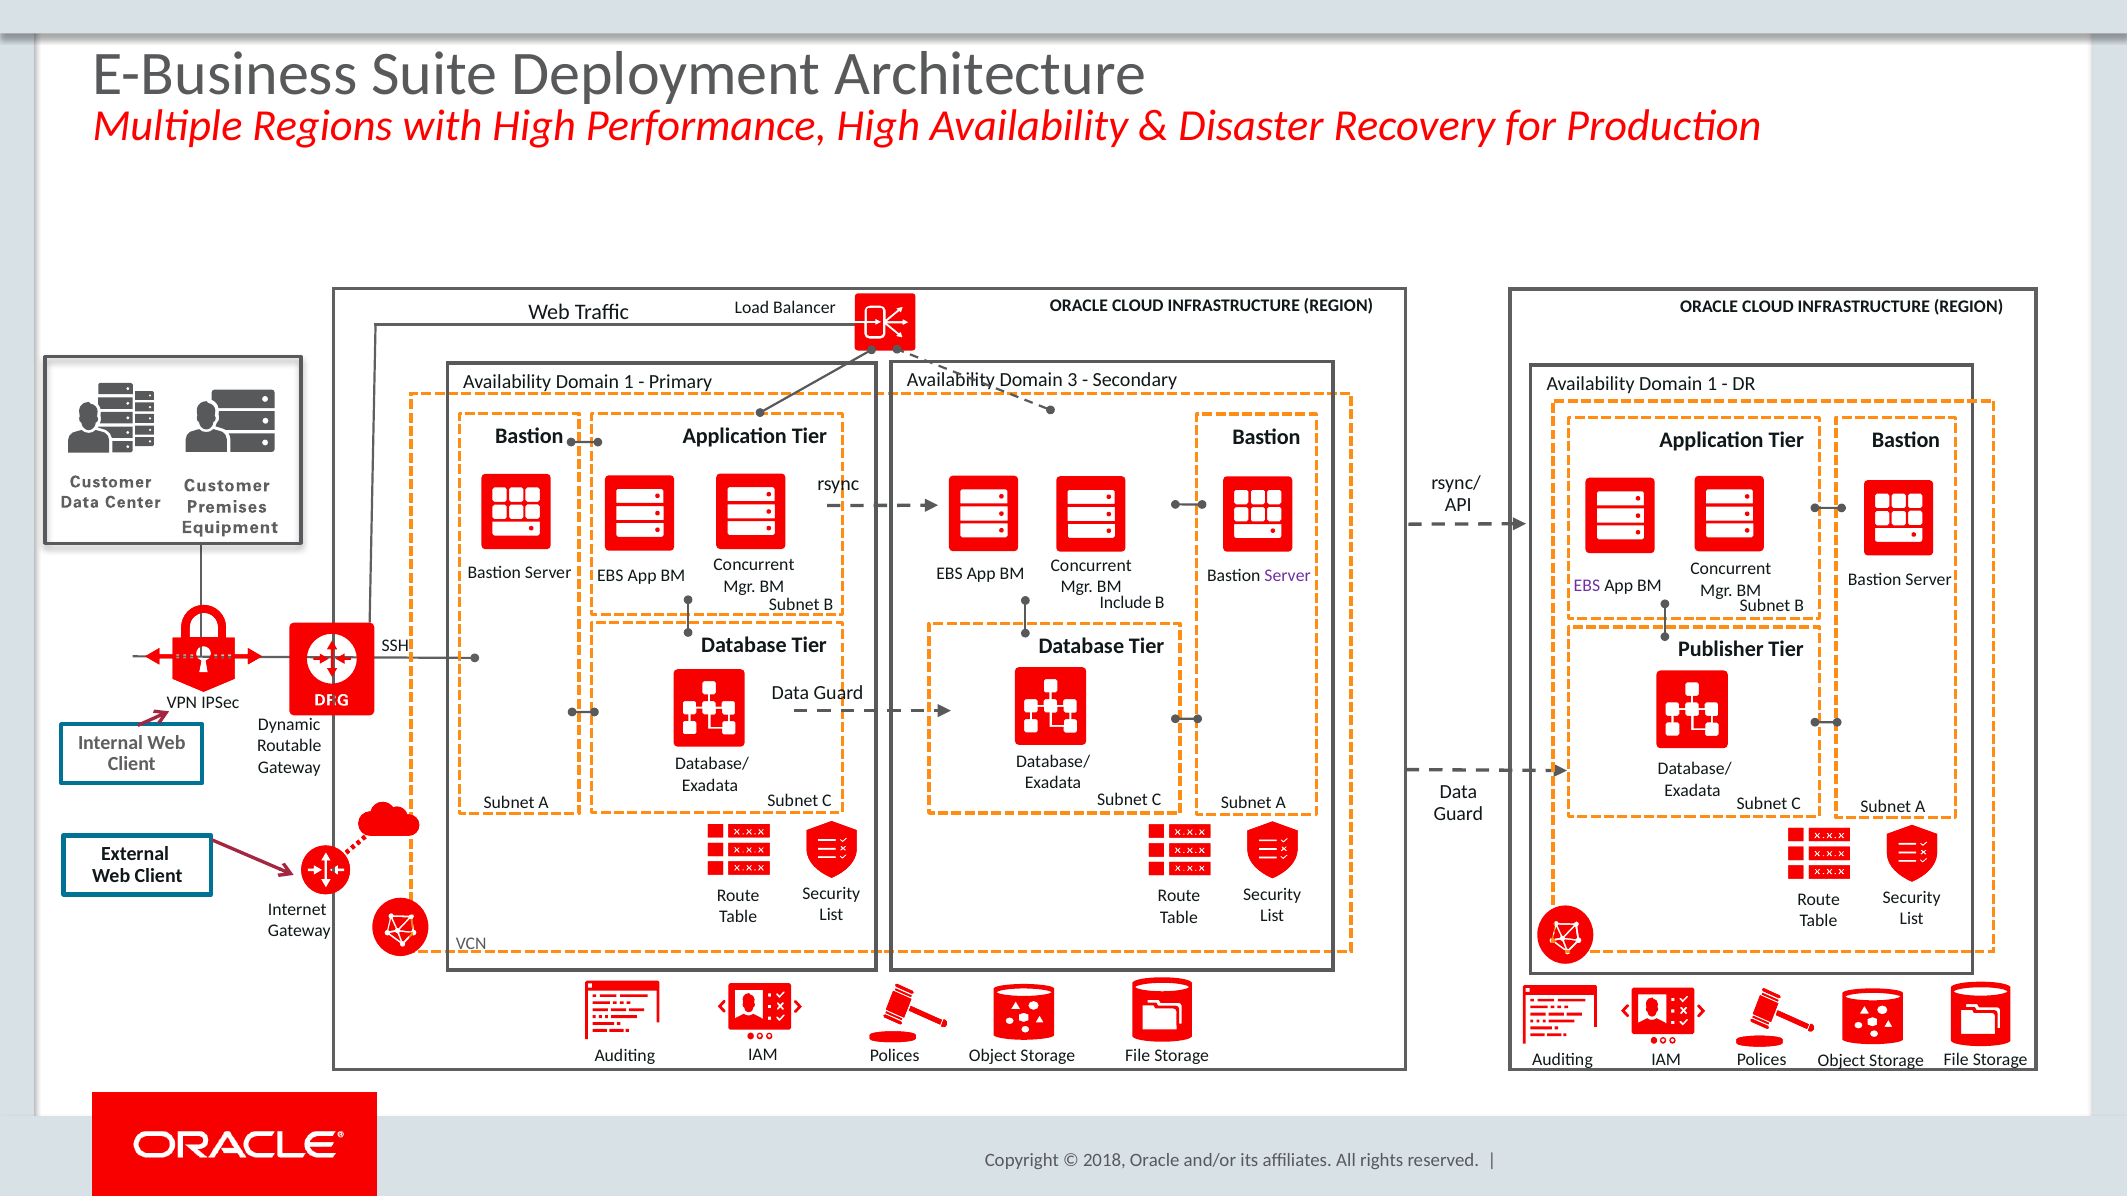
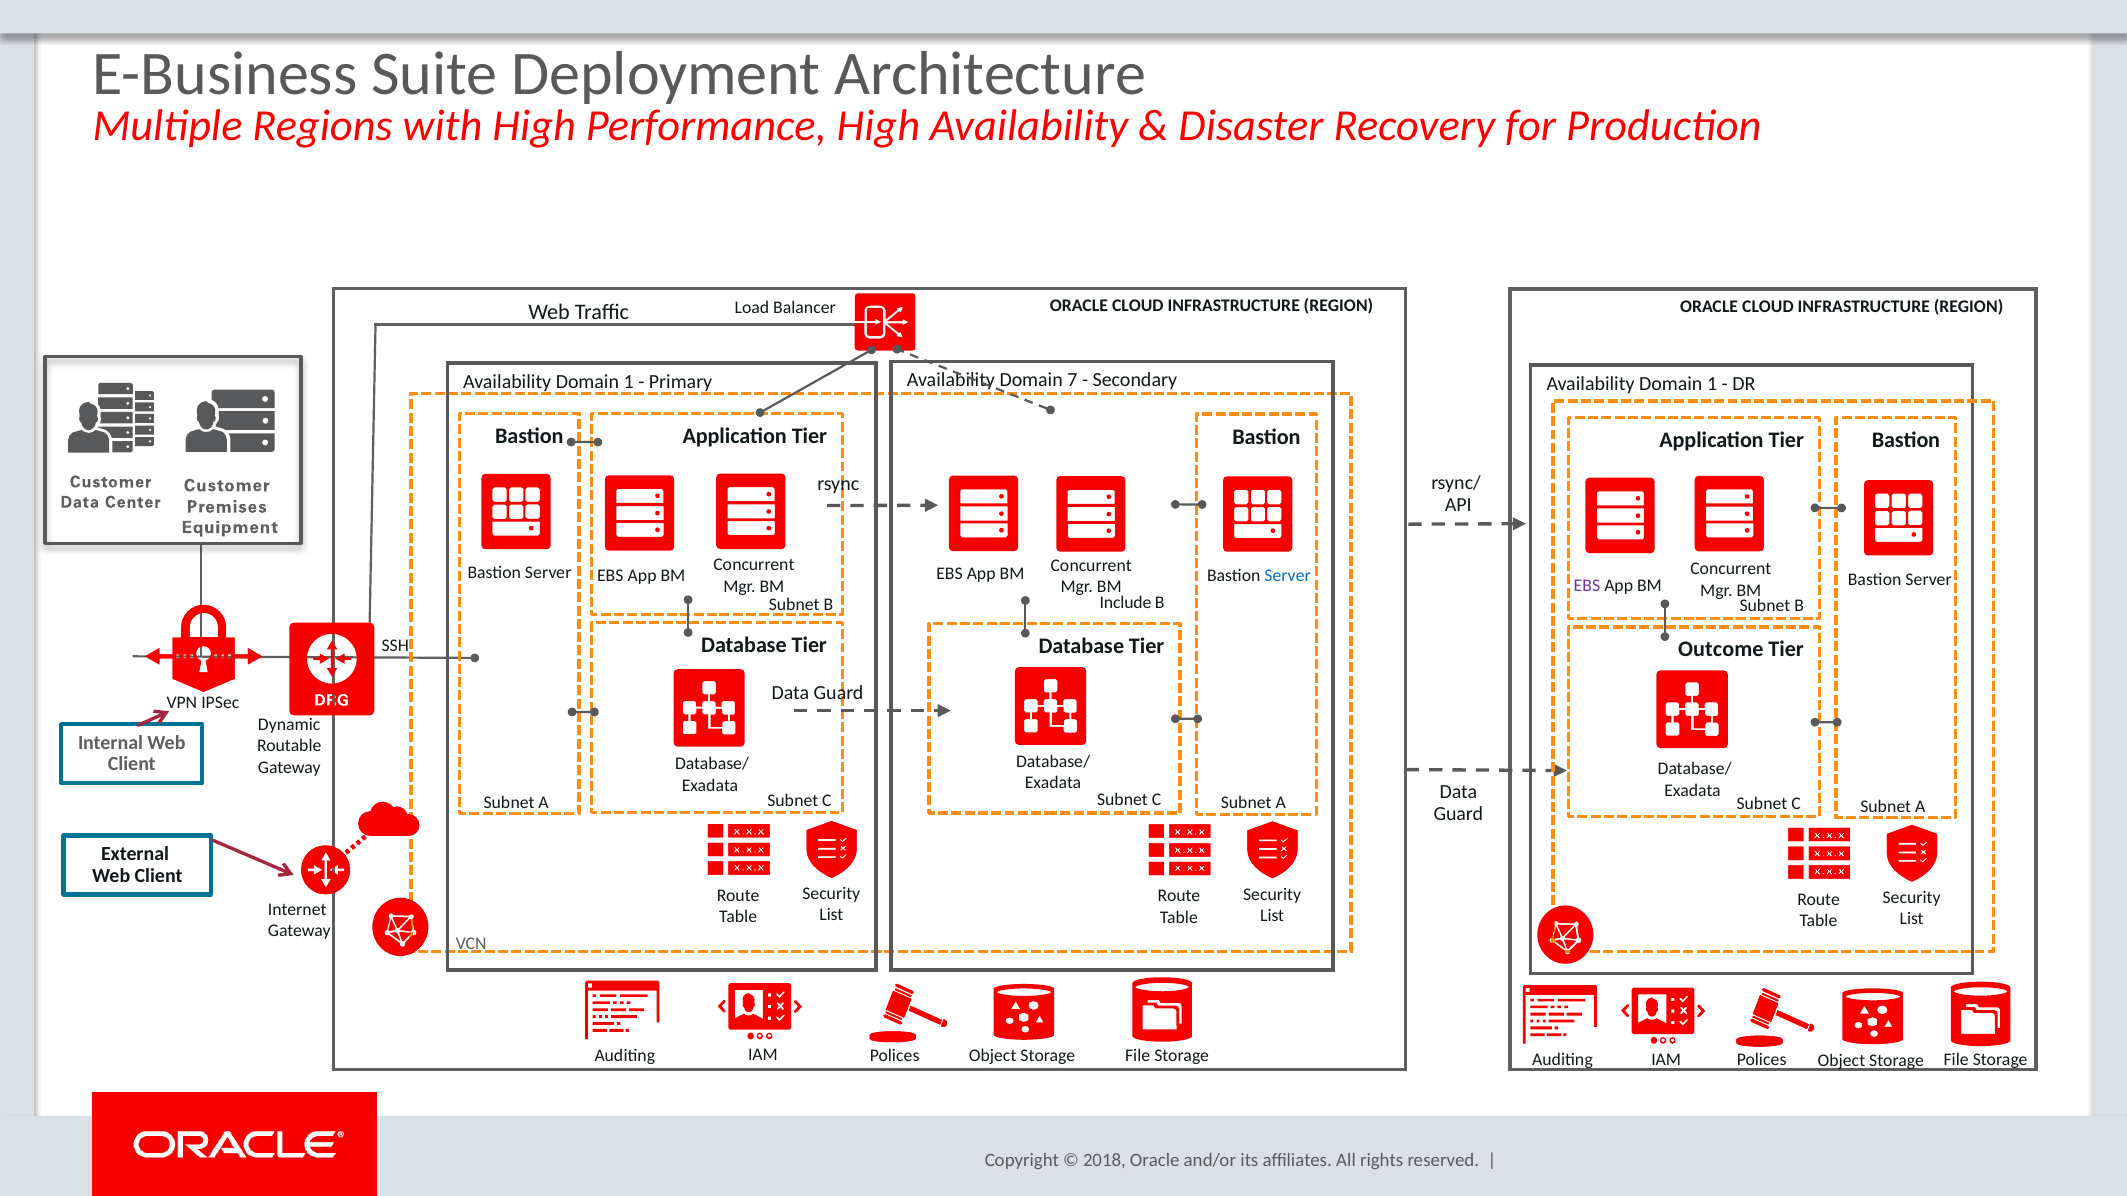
3: 3 -> 7 (1073, 380)
Server colour: purple -> blue (1288, 576)
Publisher: Publisher -> Outcome (1721, 650)
